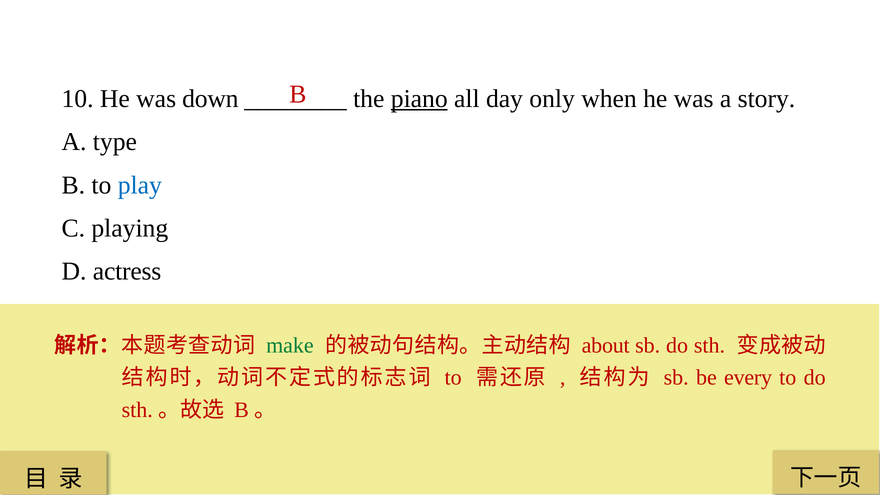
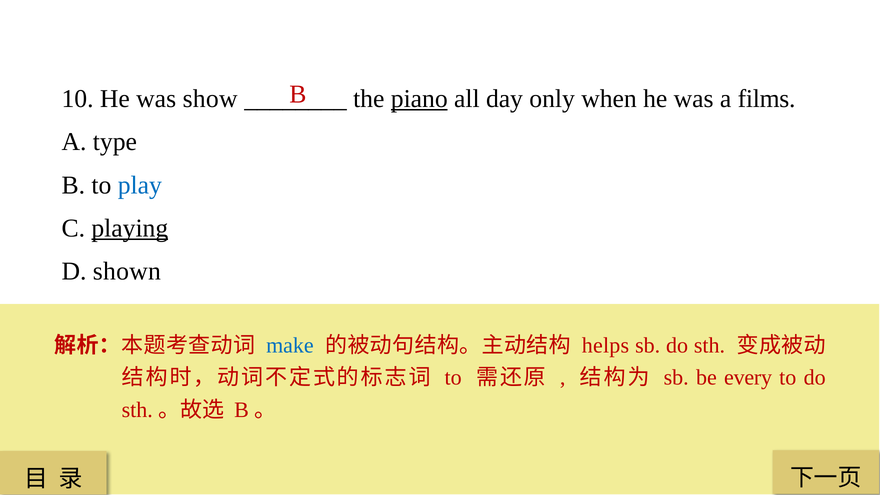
down: down -> show (210, 99)
story: story -> films (767, 99)
playing underline: none -> present (130, 228)
actress: actress -> shown (127, 271)
make colour: green -> blue (290, 346)
about: about -> helps (605, 346)
